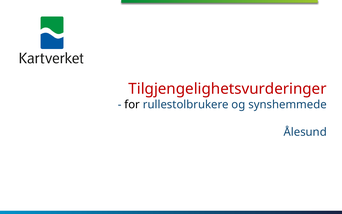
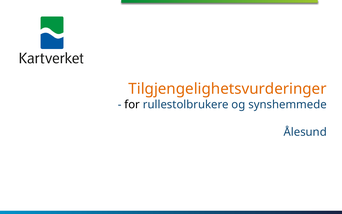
Tilgjengelighetsvurderinger colour: red -> orange (228, 89)
